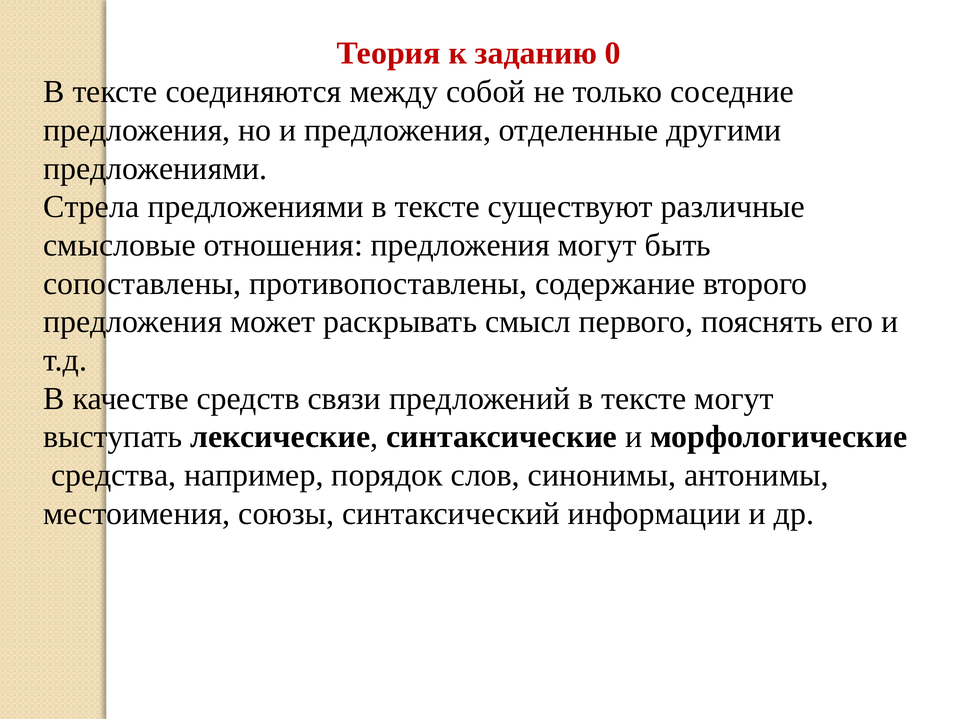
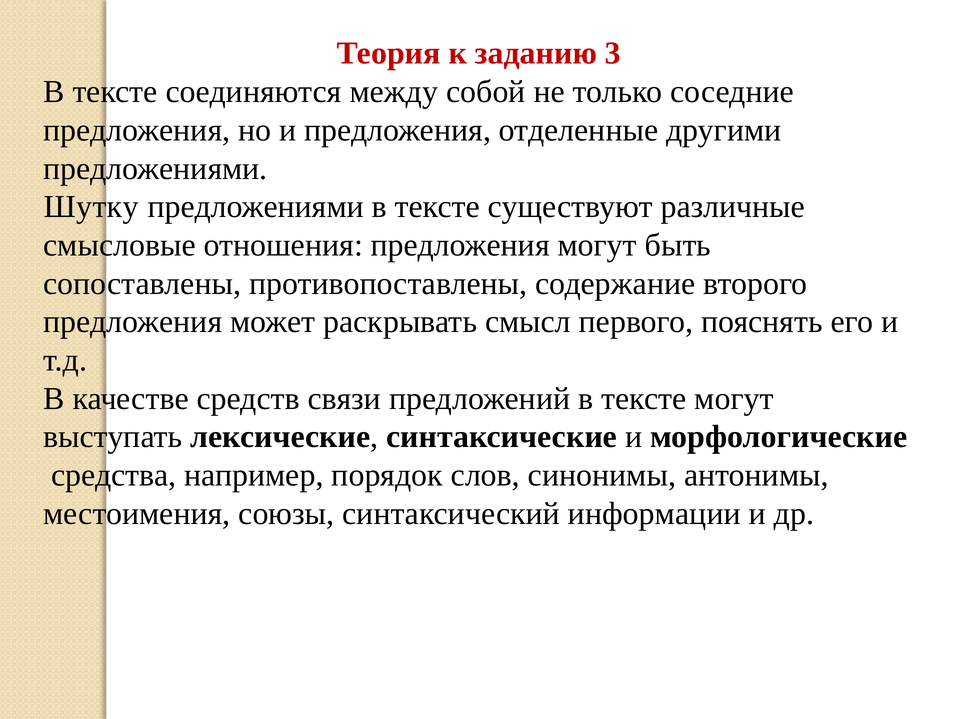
0: 0 -> 3 (613, 53)
Стрела: Стрела -> Шутку (91, 207)
